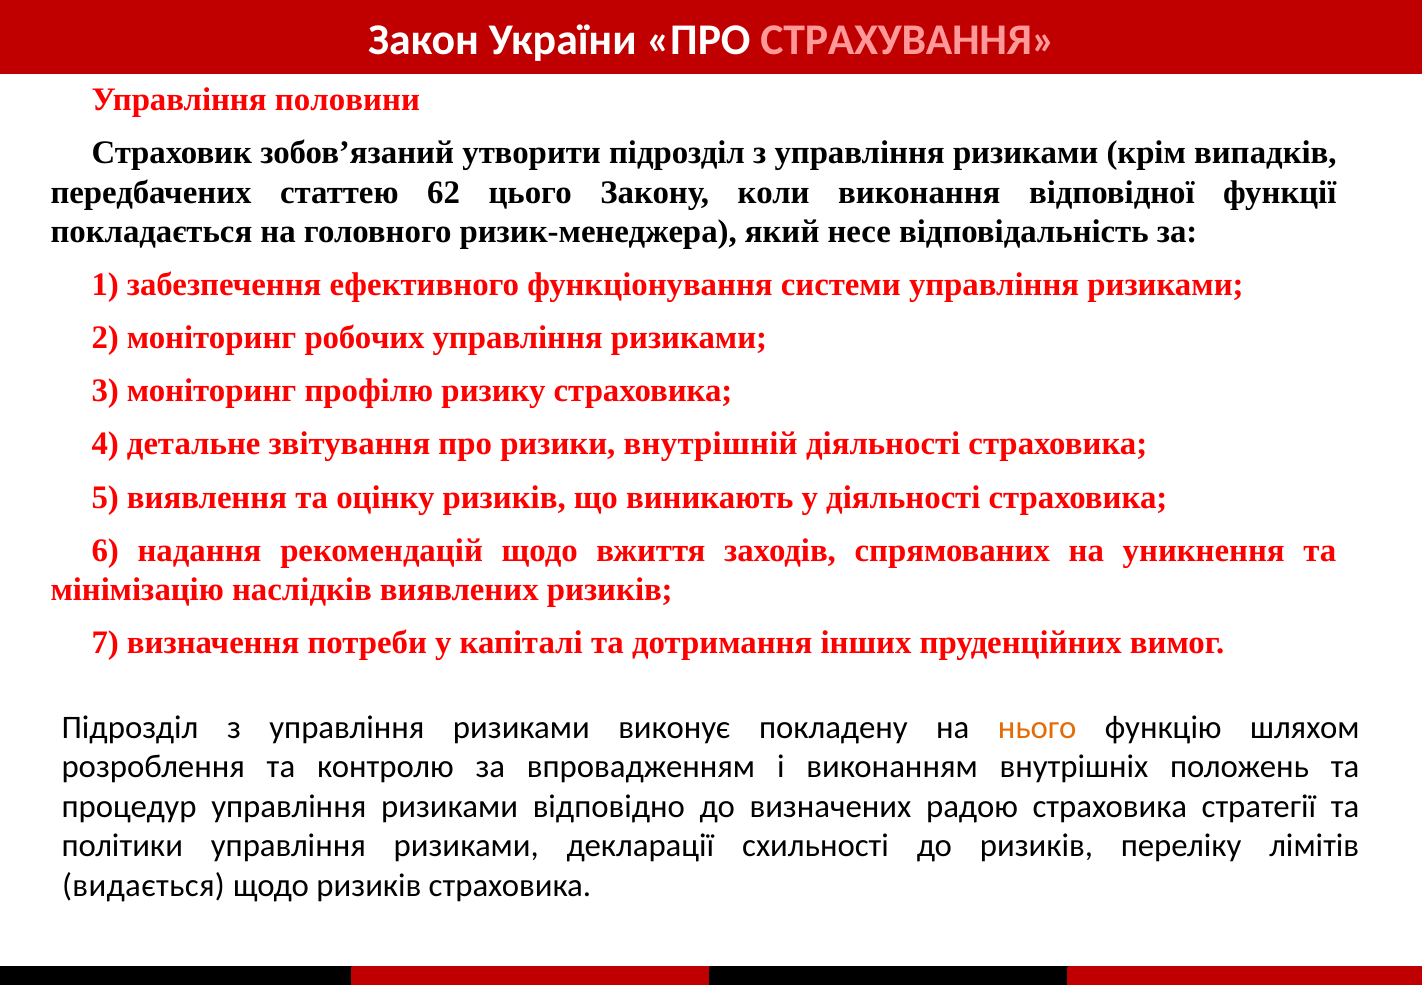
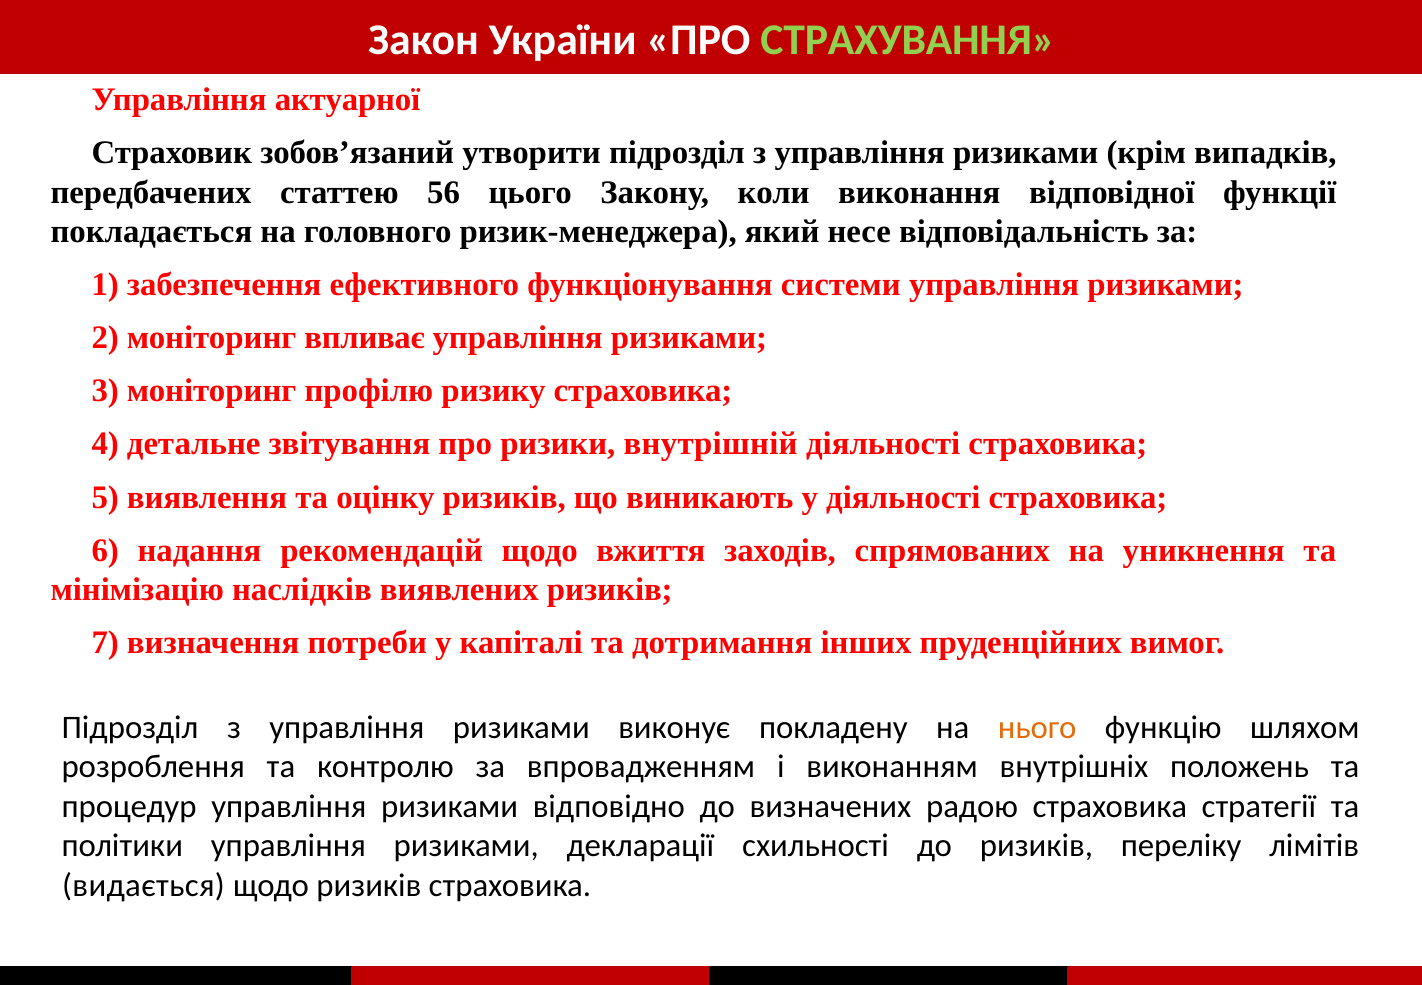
СТРАХУВАННЯ colour: pink -> light green (908, 40)
половини: половини -> актуарної (348, 100)
62: 62 -> 56 (444, 192)
робочих: робочих -> впливає (365, 338)
